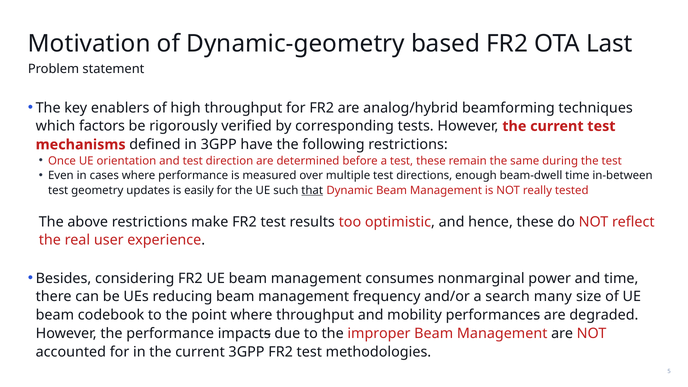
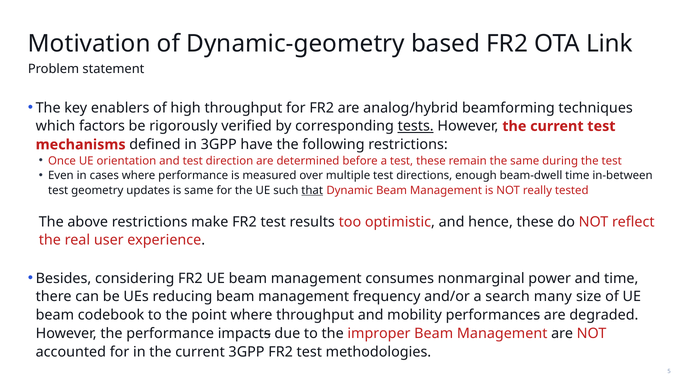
Last: Last -> Link (609, 44)
tests underline: none -> present (416, 126)
is easily: easily -> same (199, 190)
